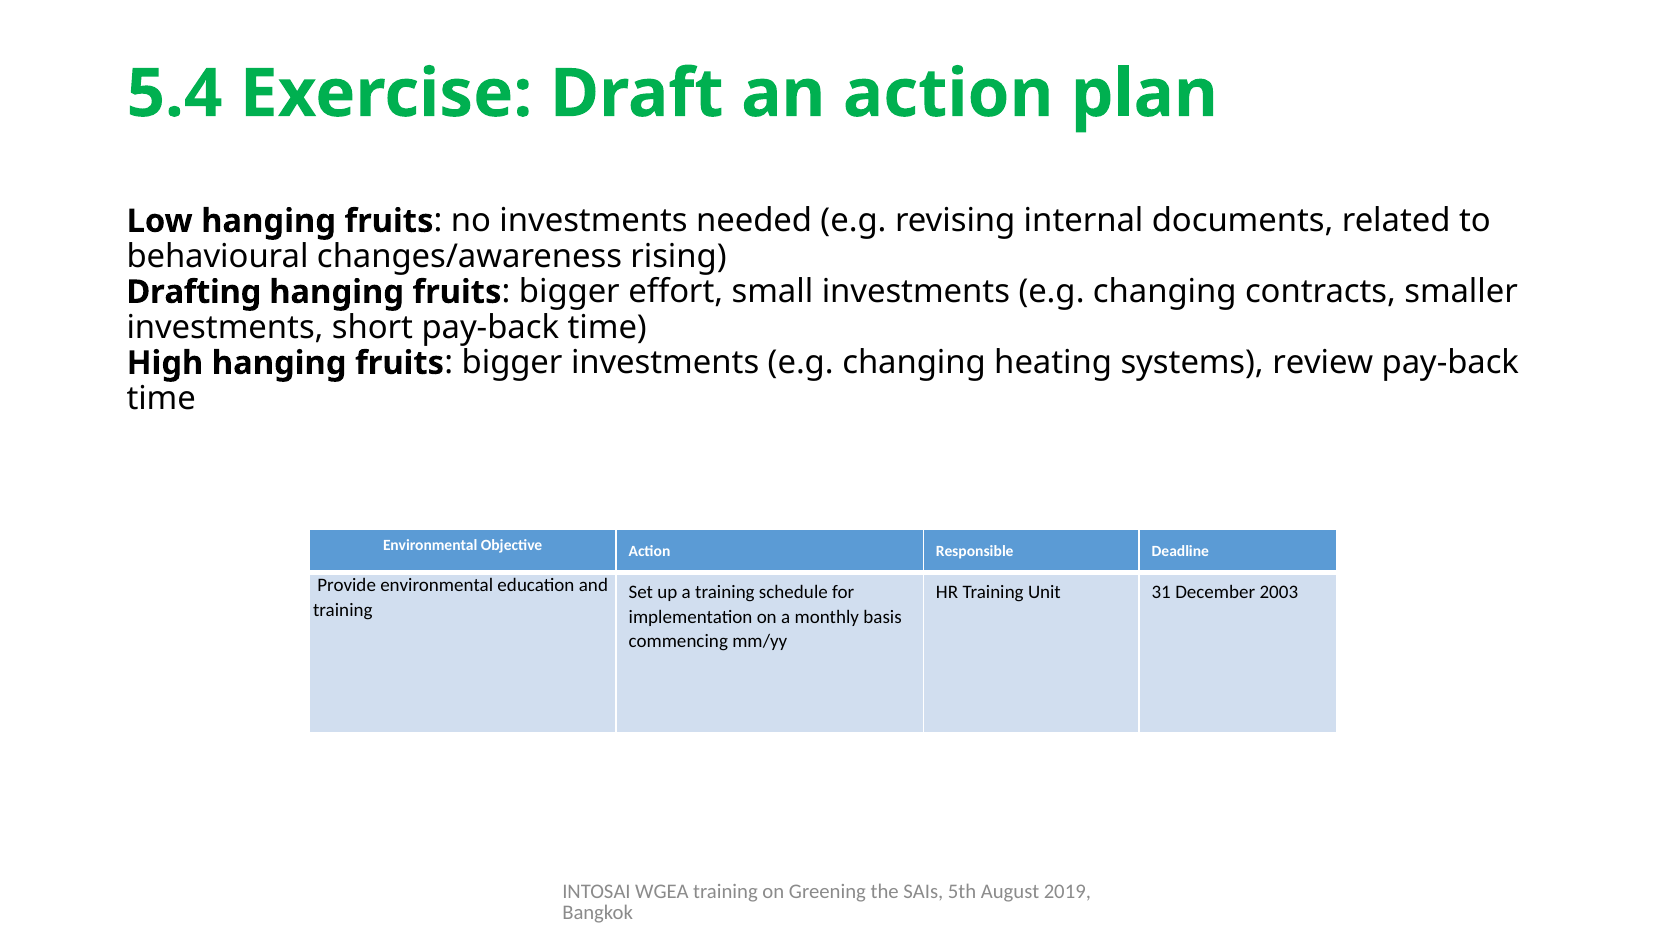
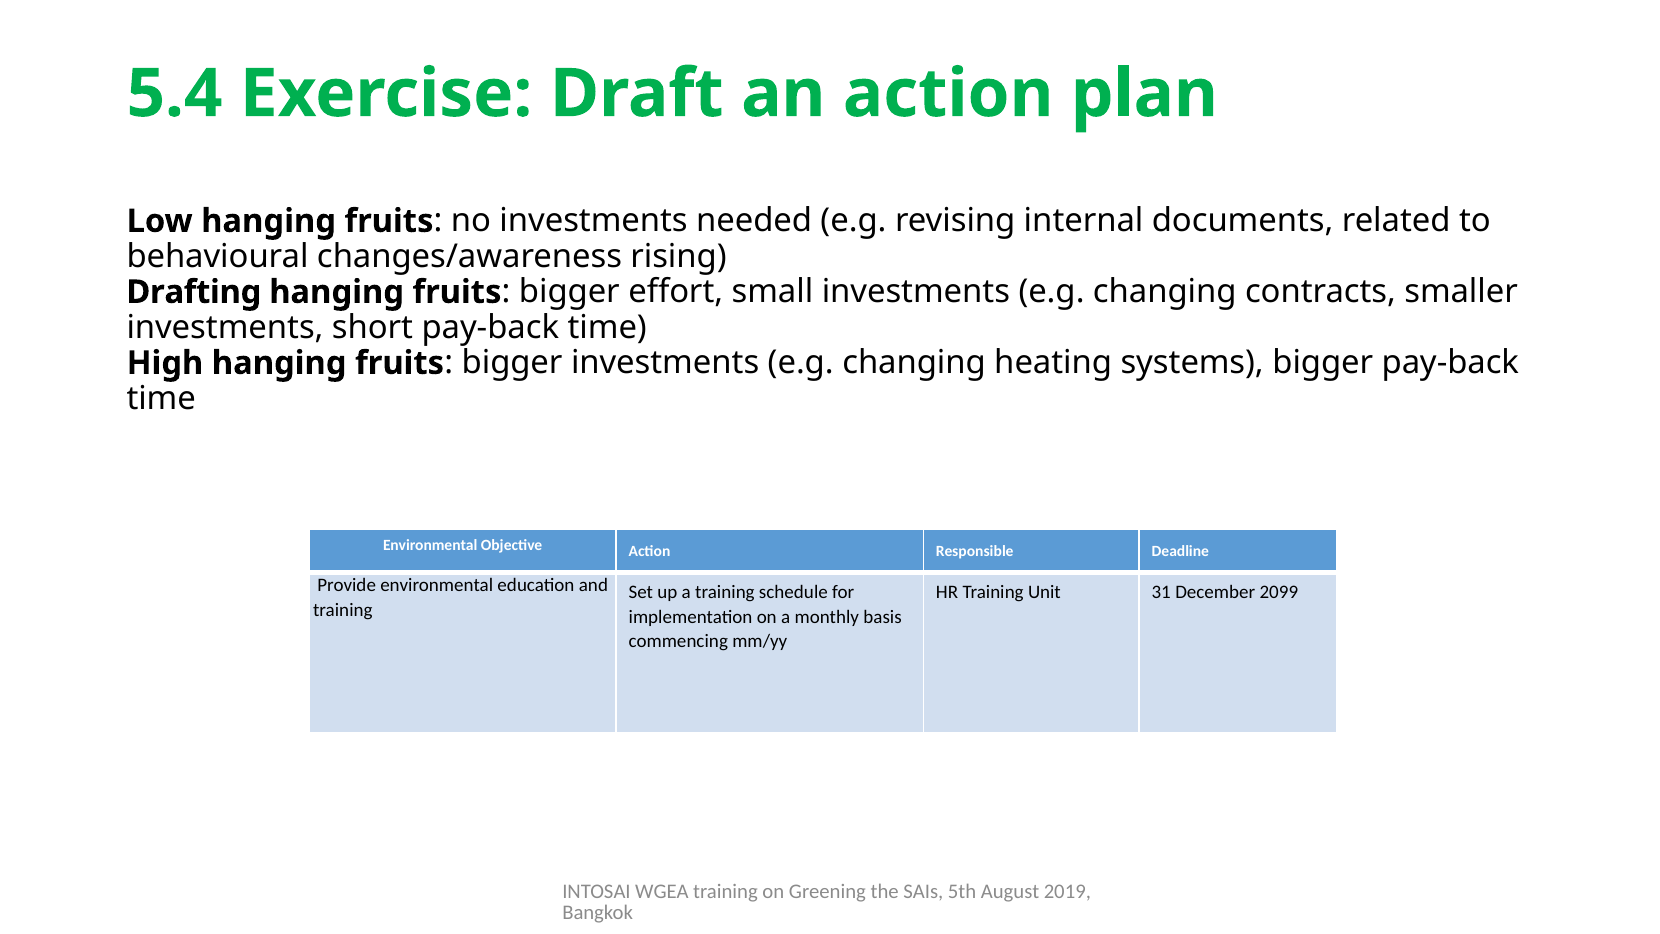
systems review: review -> bigger (1323, 363)
2003: 2003 -> 2099 (1279, 592)
